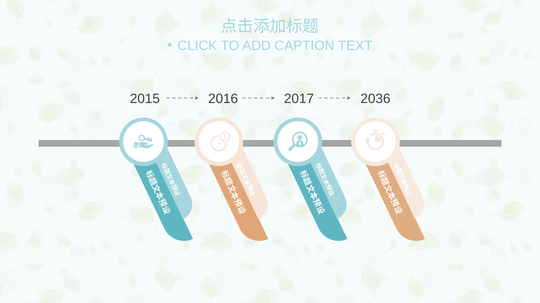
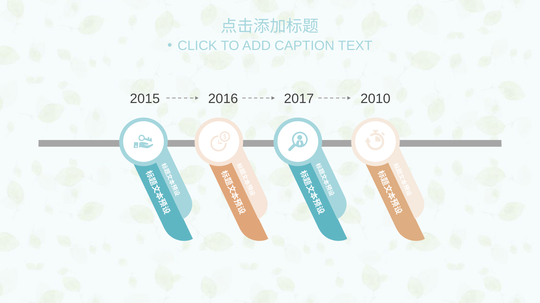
2036: 2036 -> 2010 (375, 99)
